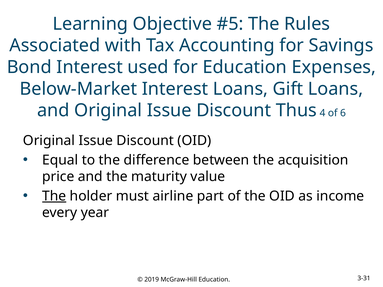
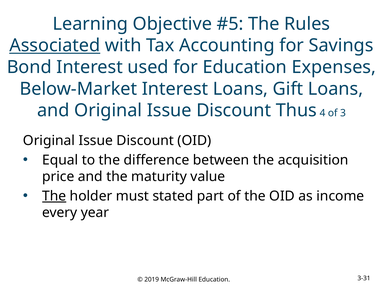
Associated underline: none -> present (55, 46)
6: 6 -> 3 (343, 113)
airline: airline -> stated (173, 196)
